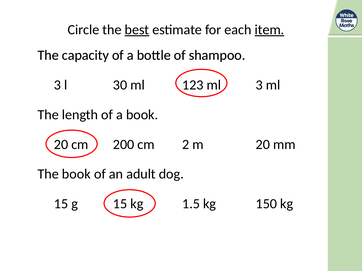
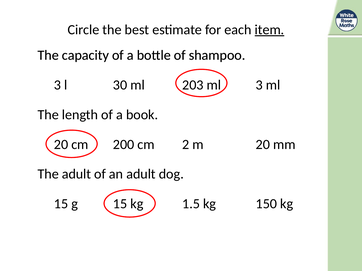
best underline: present -> none (137, 30)
123: 123 -> 203 (193, 85)
The book: book -> adult (77, 174)
